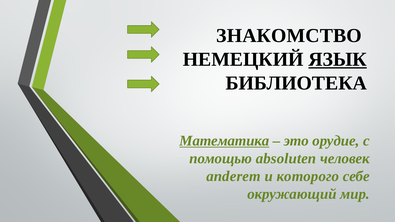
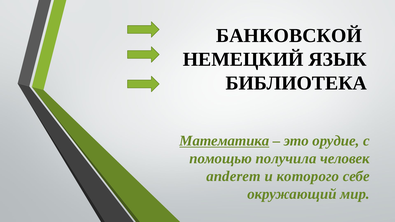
ЗНАКОМСТВО: ЗНАКОМСТВО -> БАНКОВСКОЙ (289, 36)
ЯЗЫК underline: present -> none (338, 59)
absoluten: absoluten -> получила (286, 159)
